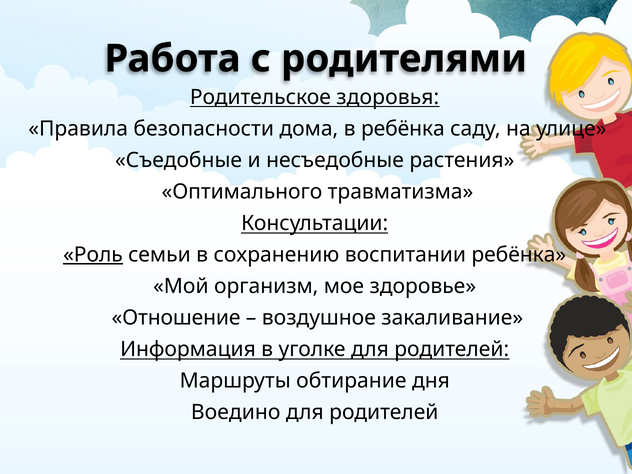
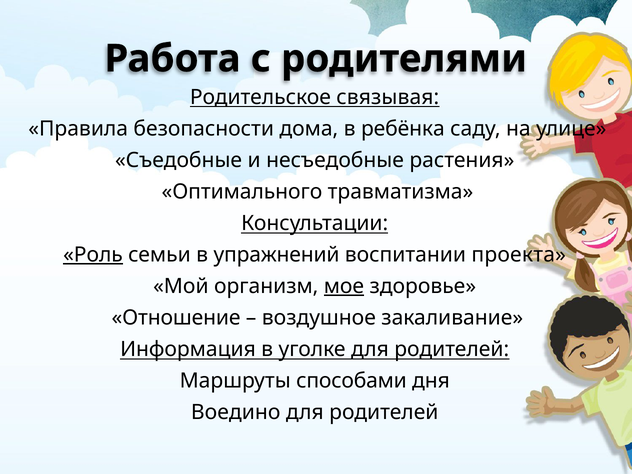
здоровья: здоровья -> связывая (388, 97)
сохранению: сохранению -> упражнений (277, 255)
воспитании ребёнка: ребёнка -> проекта (519, 255)
мое underline: none -> present (344, 286)
обтирание: обтирание -> способами (351, 381)
